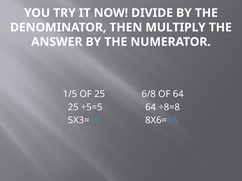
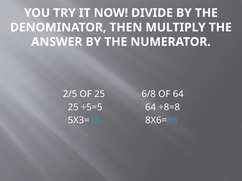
1/5: 1/5 -> 2/5 (70, 94)
